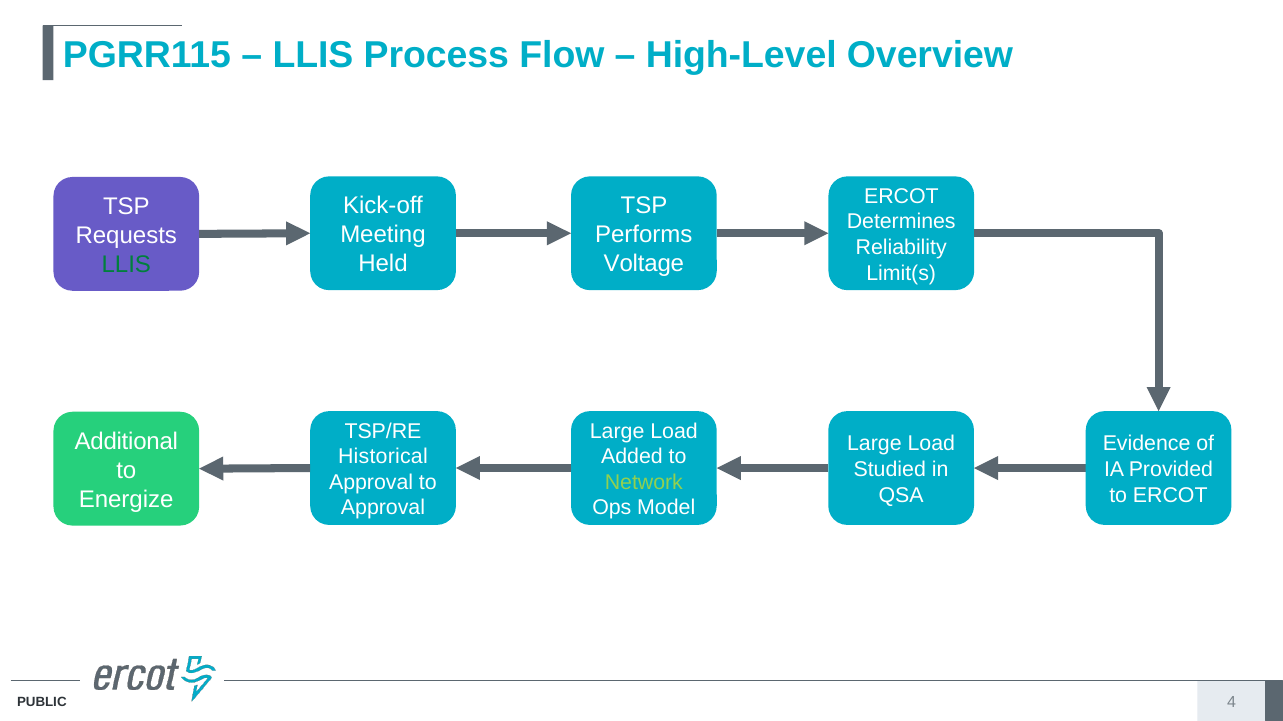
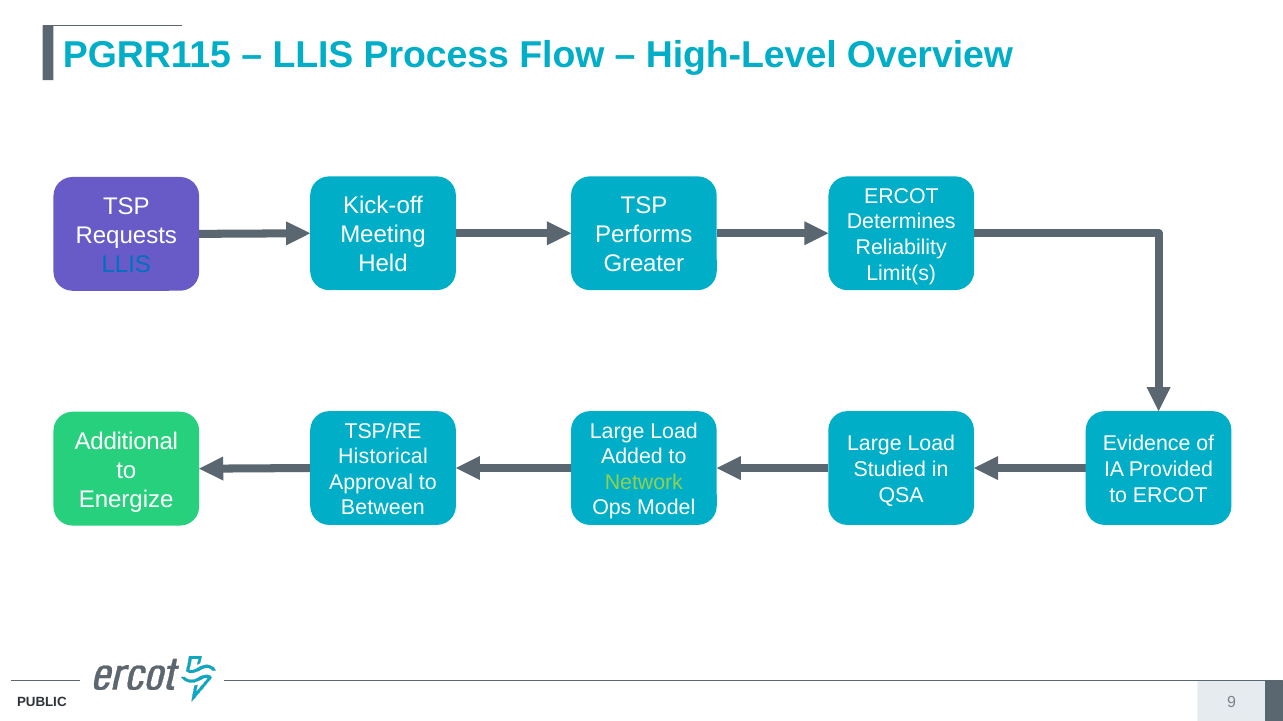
Voltage: Voltage -> Greater (644, 264)
LLIS colour: green -> blue (126, 265)
Approval: Approval -> Between (383, 508)
4: 4 -> 9 (1232, 703)
